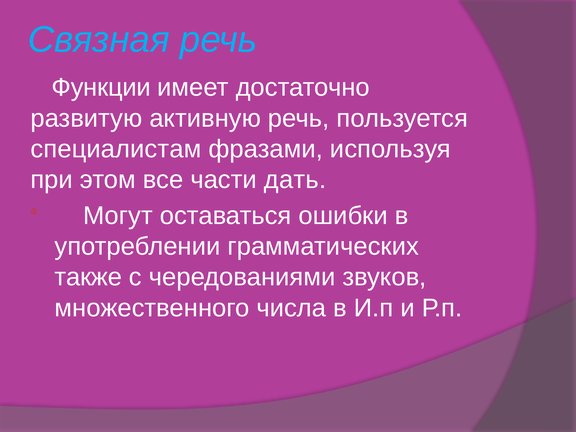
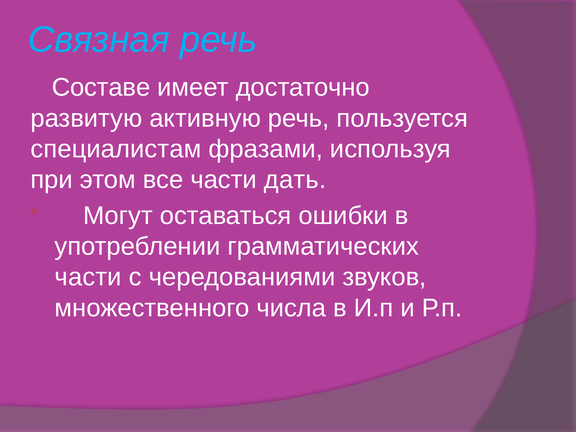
Функции: Функции -> Составе (101, 88)
также: также -> части (88, 277)
